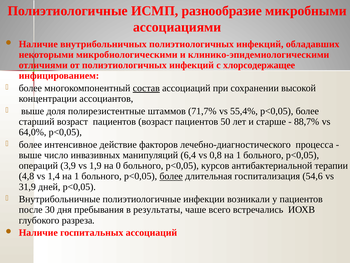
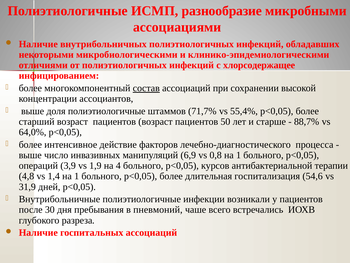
доля полирезистентные: полирезистентные -> полиэтиологичные (107, 111)
6,4: 6,4 -> 6,9 (188, 155)
0: 0 -> 4 (118, 165)
более underline: present -> none (171, 176)
результаты: результаты -> пневмоний (158, 209)
